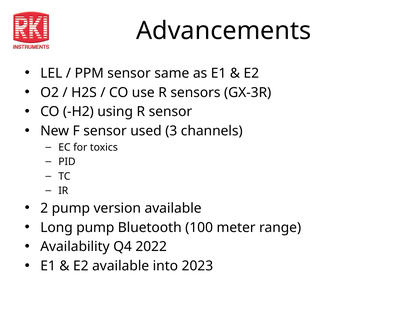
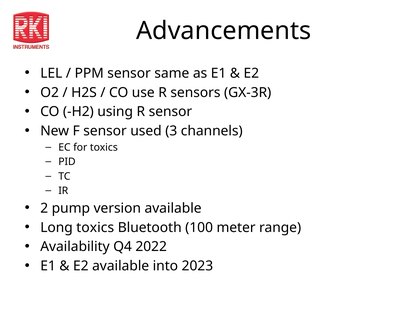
Long pump: pump -> toxics (95, 227)
